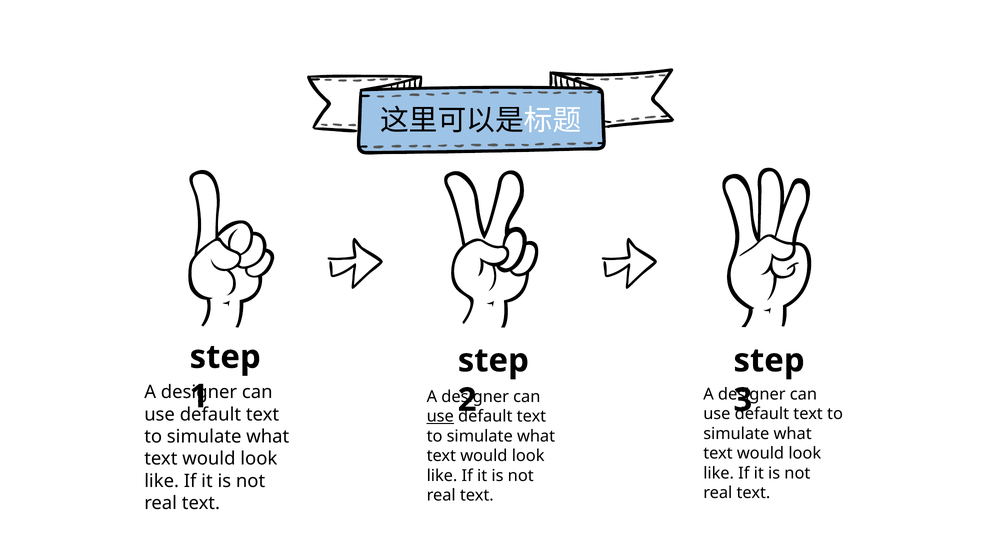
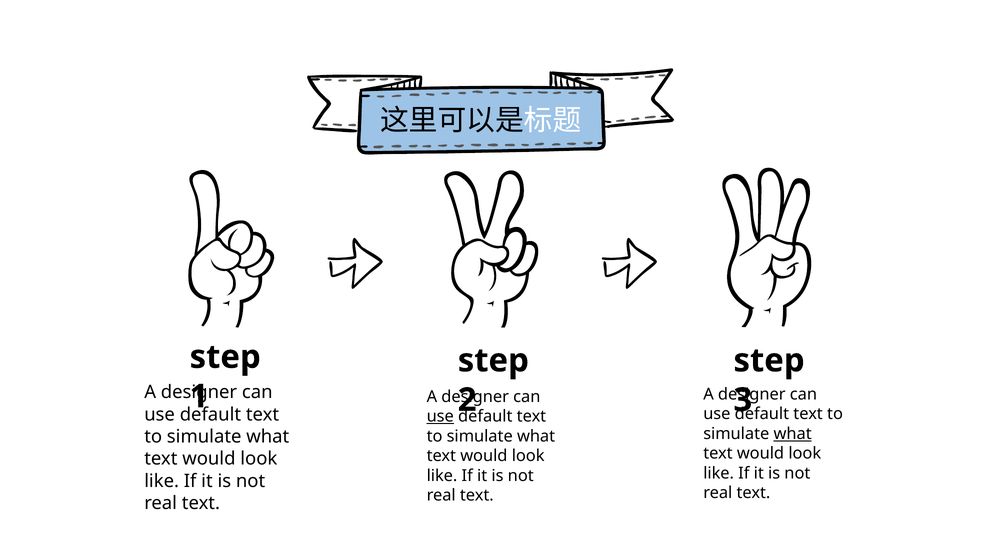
what underline: none -> present (793, 434)
